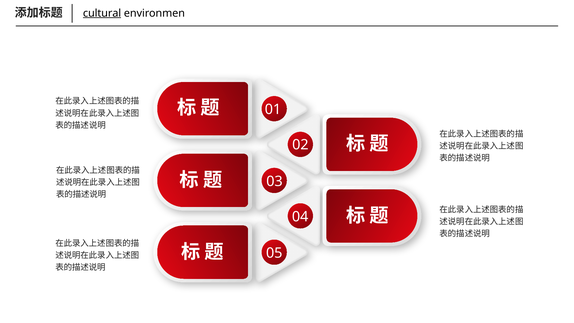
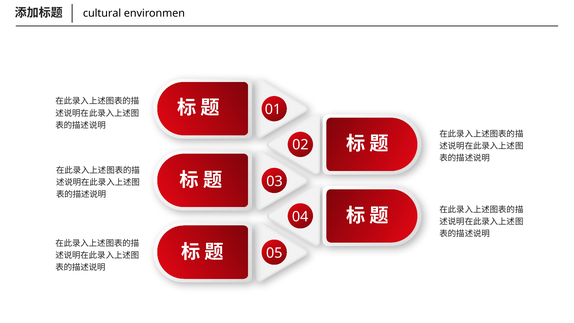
cultural underline: present -> none (102, 13)
